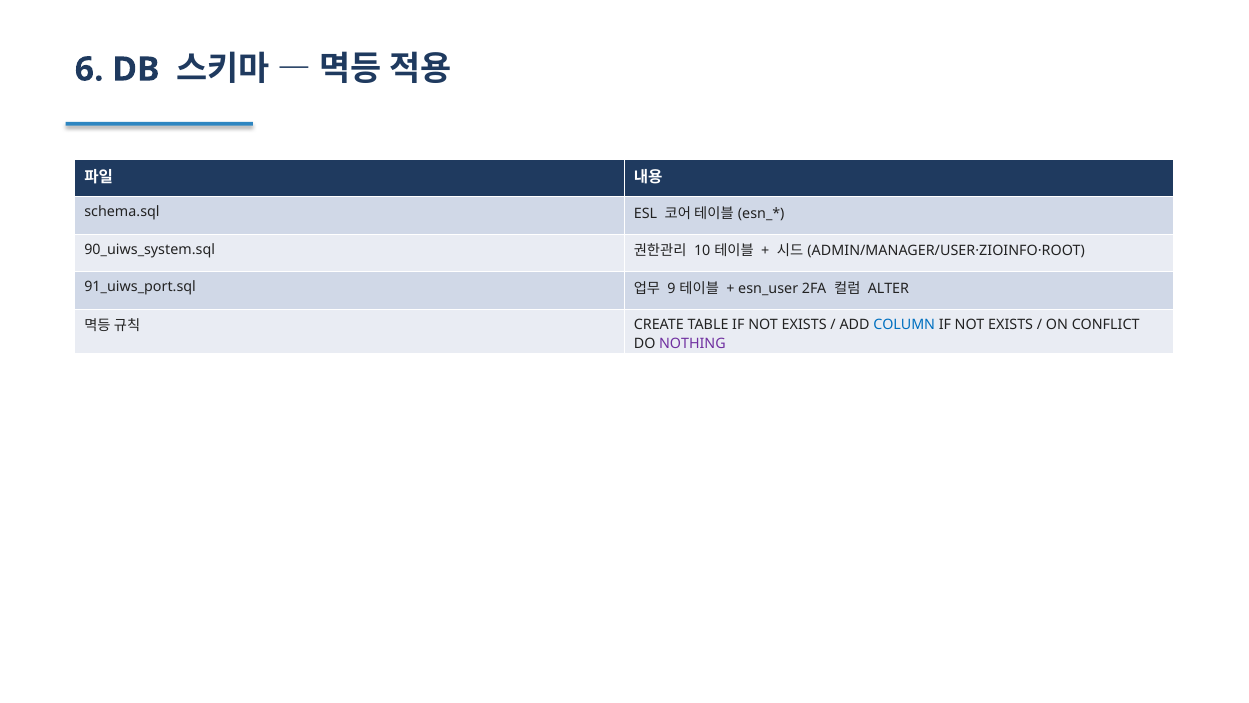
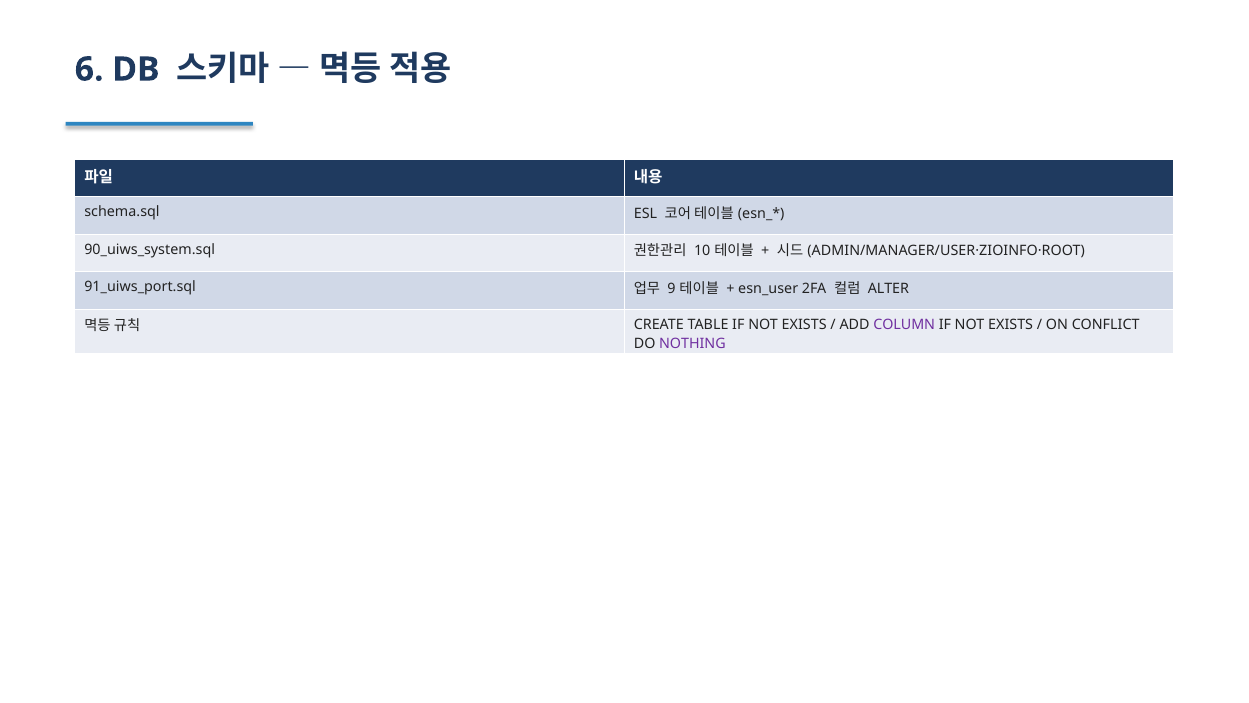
COLUMN colour: blue -> purple (904, 324)
